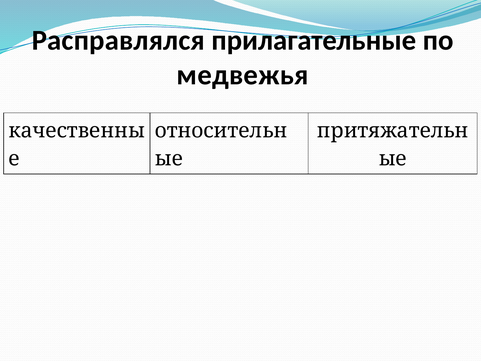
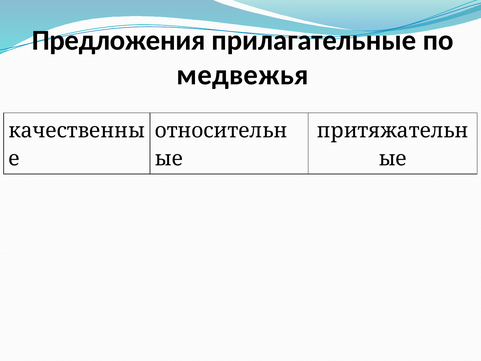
Расправлялся: Расправлялся -> Предложения (119, 40)
